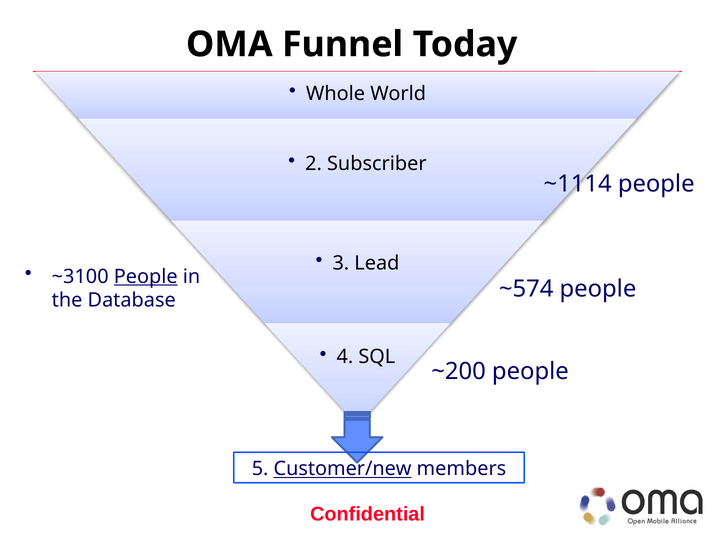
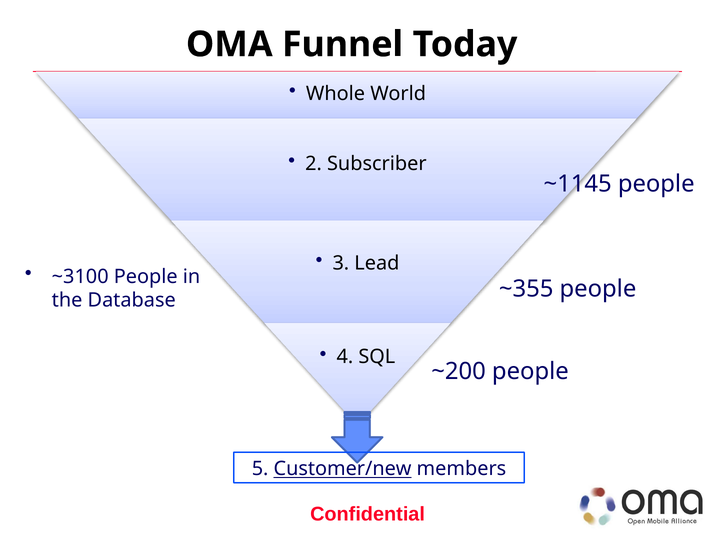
~1114: ~1114 -> ~1145 (578, 184)
People underline: present -> none (146, 277)
~574: ~574 -> ~355 (526, 289)
